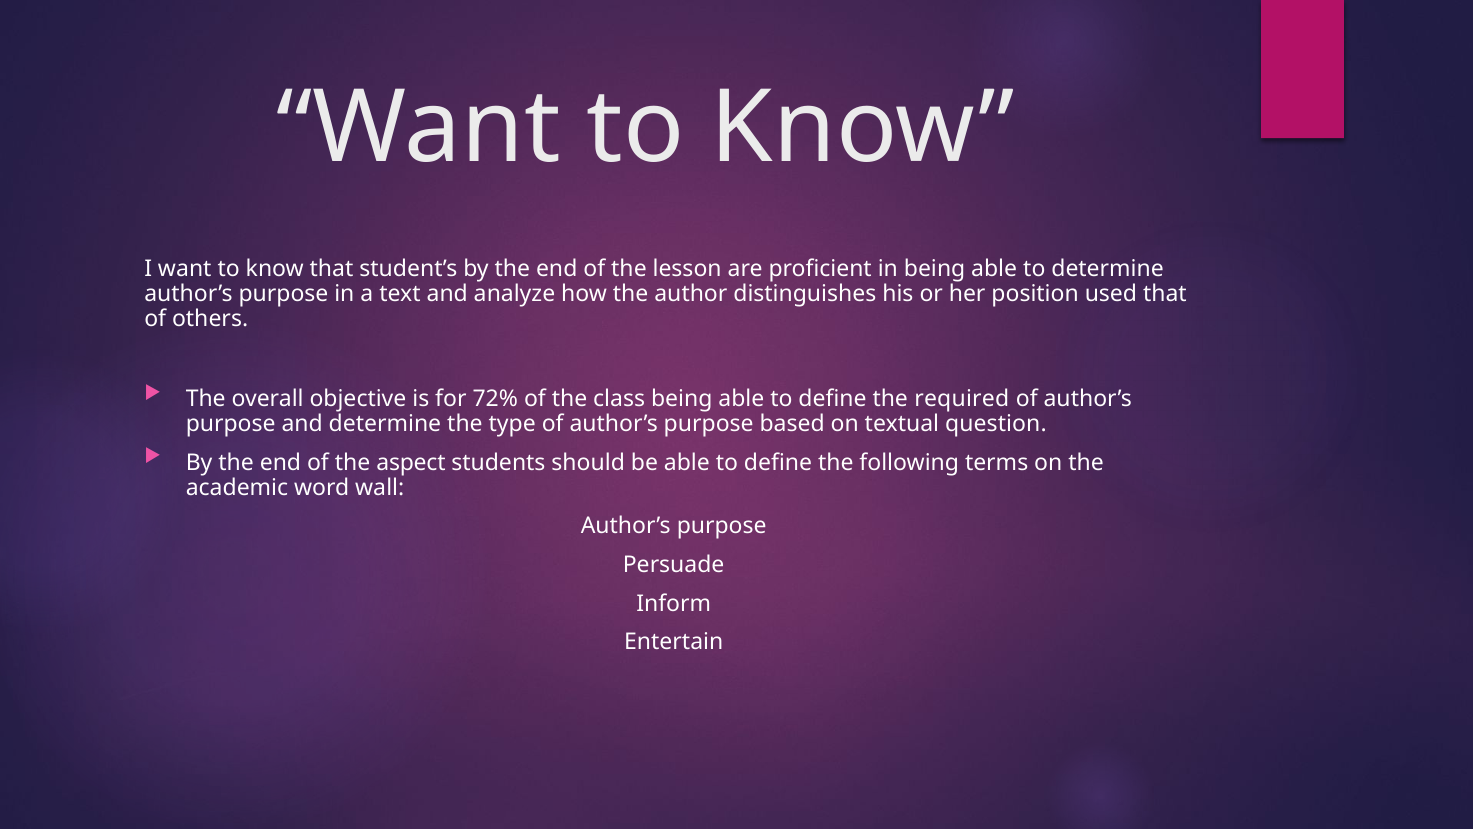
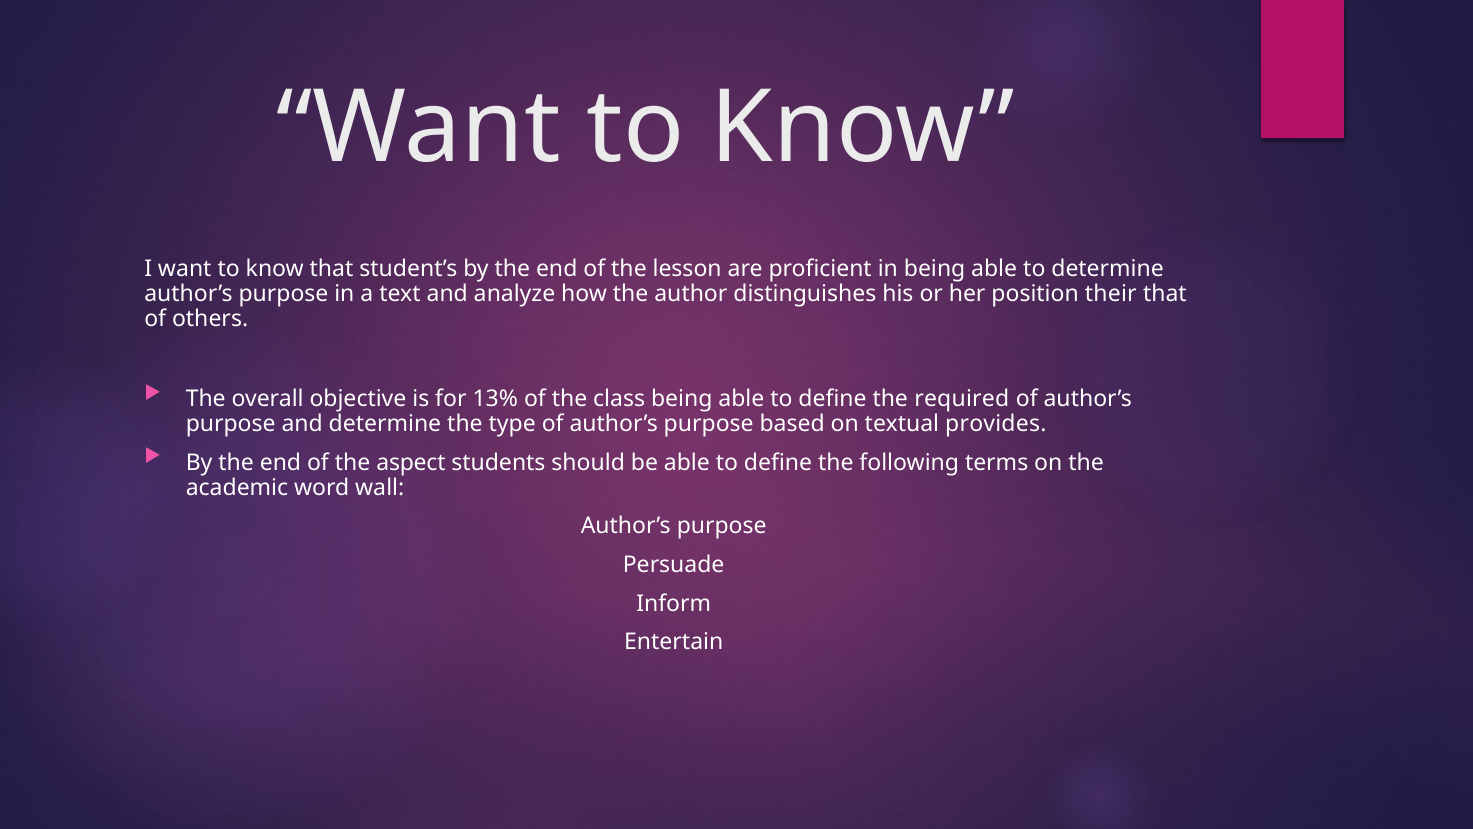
used: used -> their (1111, 294)
72%: 72% -> 13% (495, 399)
question: question -> provides (996, 424)
